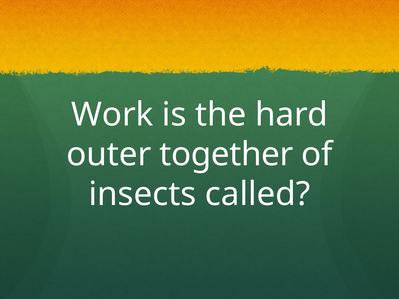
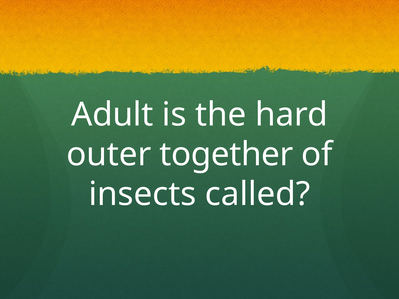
Work: Work -> Adult (112, 115)
